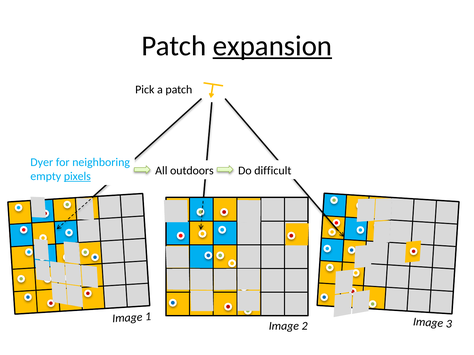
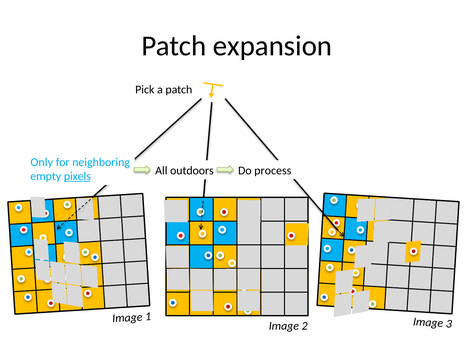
expansion underline: present -> none (272, 46)
Dyer: Dyer -> Only (42, 162)
difficult: difficult -> process (273, 171)
